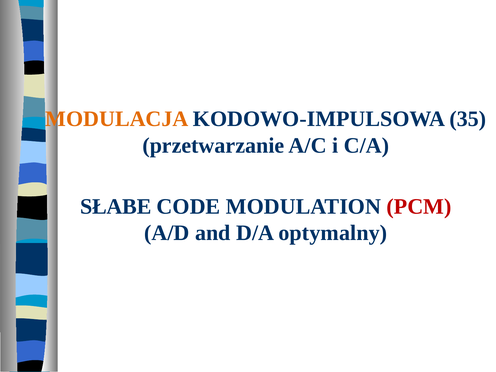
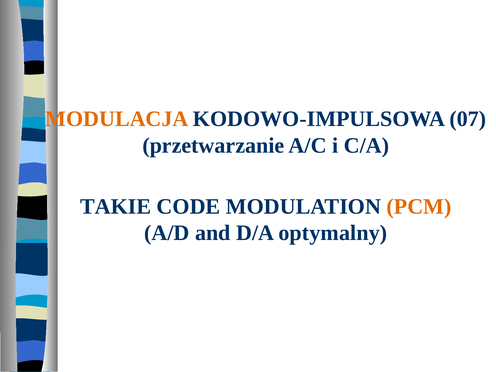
35: 35 -> 07 (468, 119)
SŁABE: SŁABE -> TAKIE (116, 207)
PCM colour: red -> orange (419, 207)
